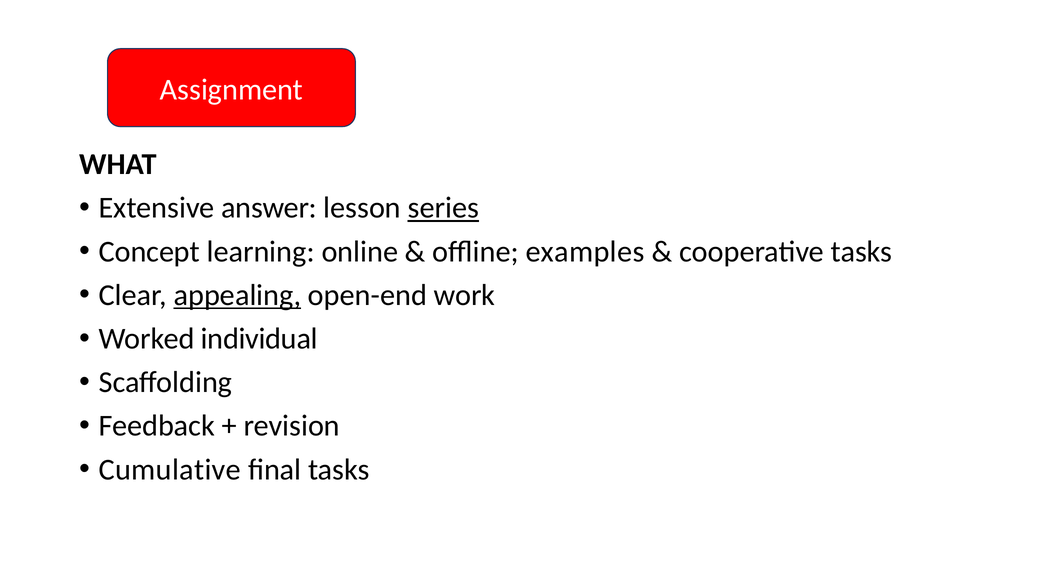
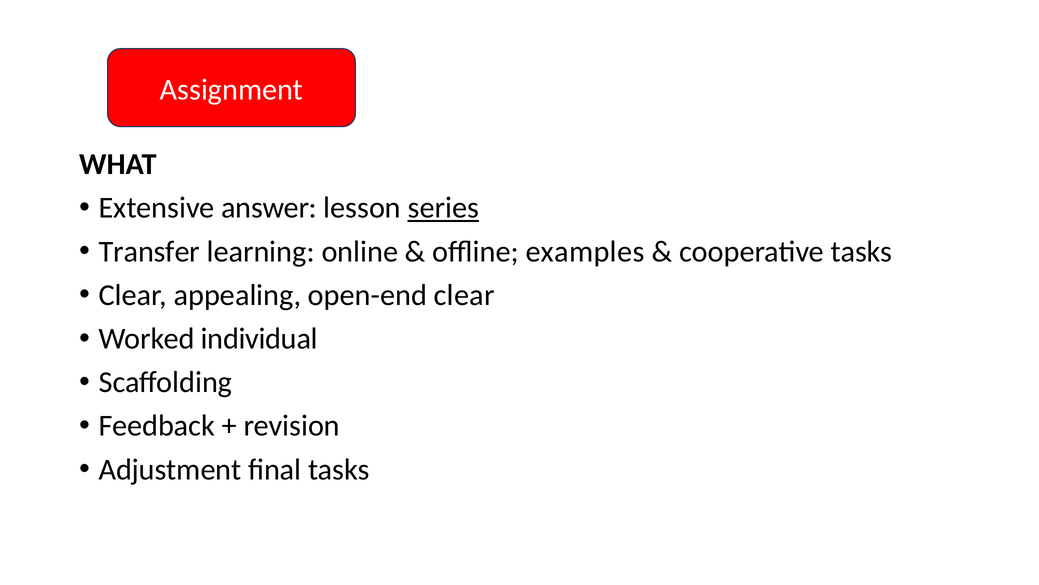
Concept: Concept -> Transfer (149, 251)
appealing underline: present -> none (237, 295)
open-end work: work -> clear (464, 295)
Cumulative: Cumulative -> Adjustment (170, 469)
